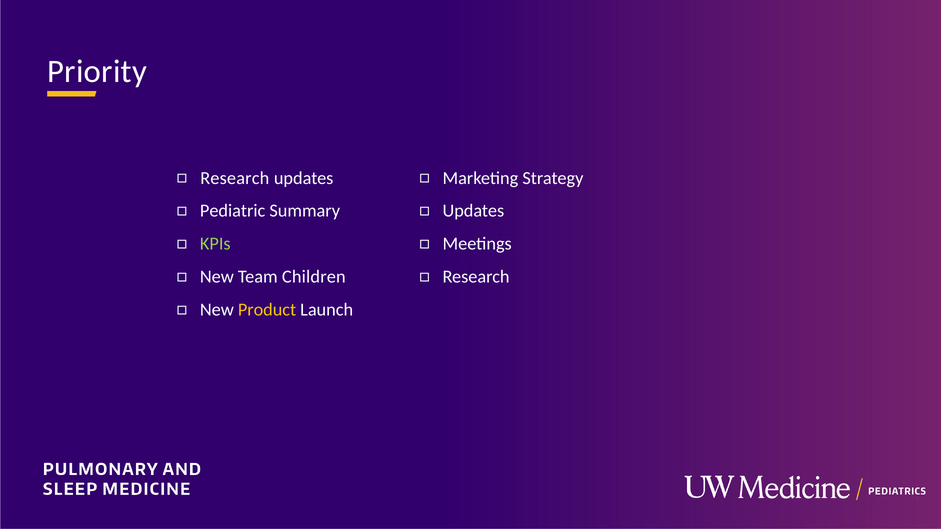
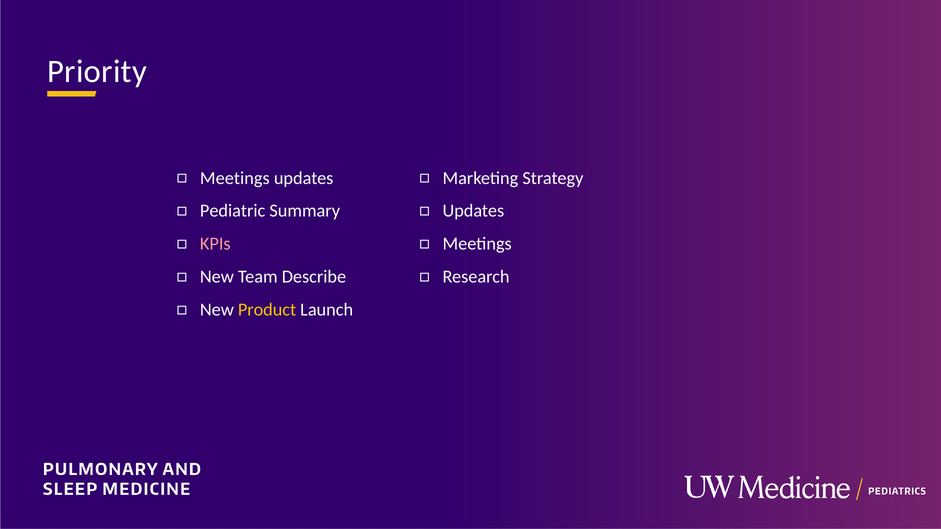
Research: Research -> Meetings (235, 178)
KPIs colour: light green -> pink (215, 244)
Children: Children -> Describe (314, 277)
